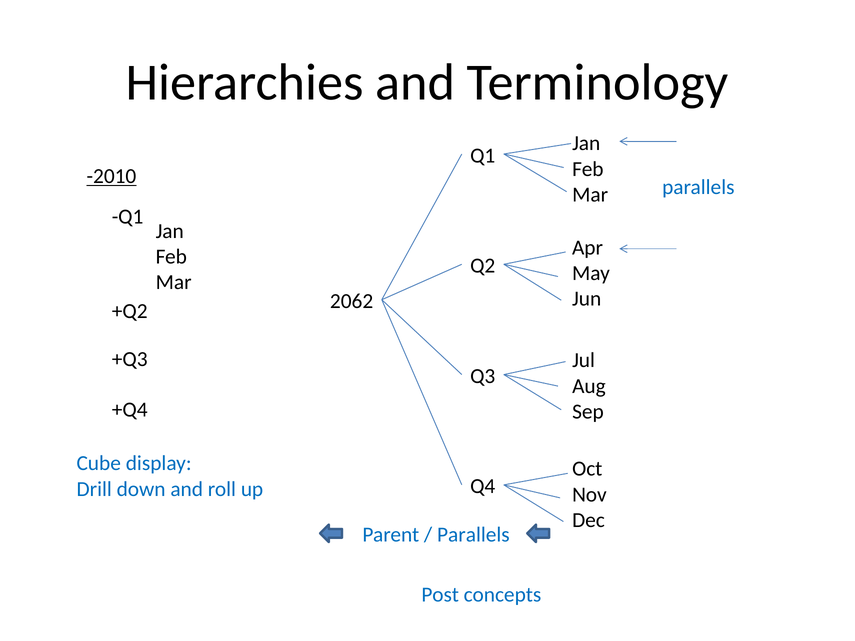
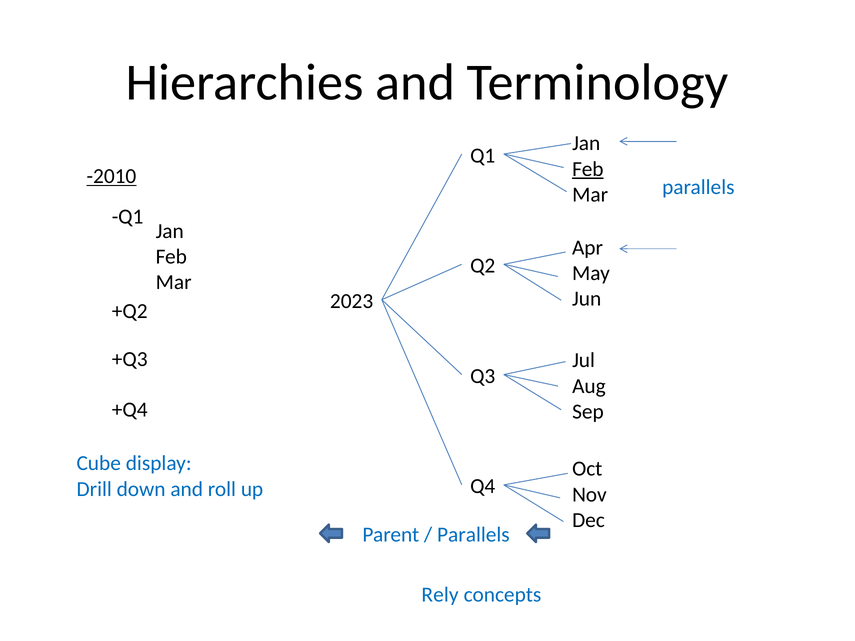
Feb underline: none -> present (588, 169)
2062: 2062 -> 2023 (352, 301)
Post: Post -> Rely (440, 595)
